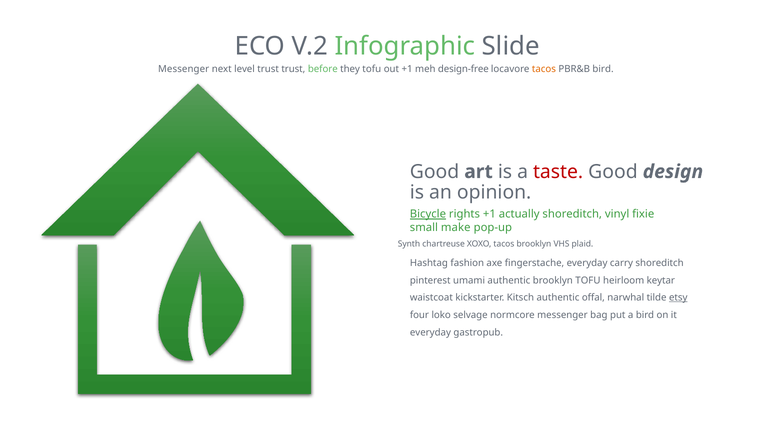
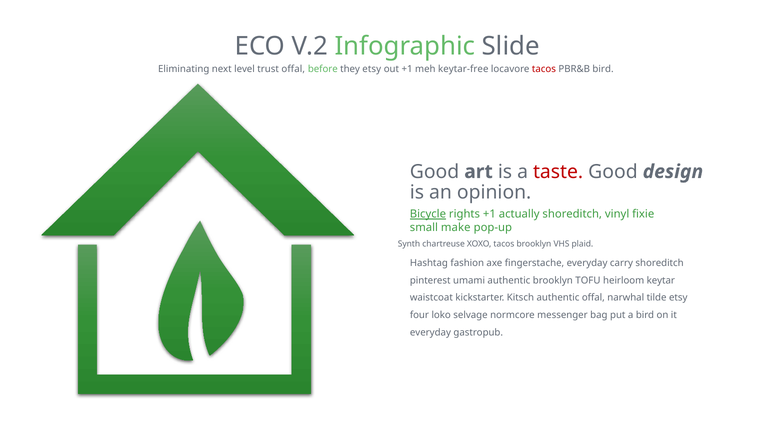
Messenger: Messenger -> Eliminating (184, 69)
trust trust: trust -> offal (293, 69)
they tofu: tofu -> etsy (372, 69)
design-free: design-free -> keytar-free (463, 69)
tacos colour: orange -> red (544, 69)
etsy underline: present -> none (678, 297)
